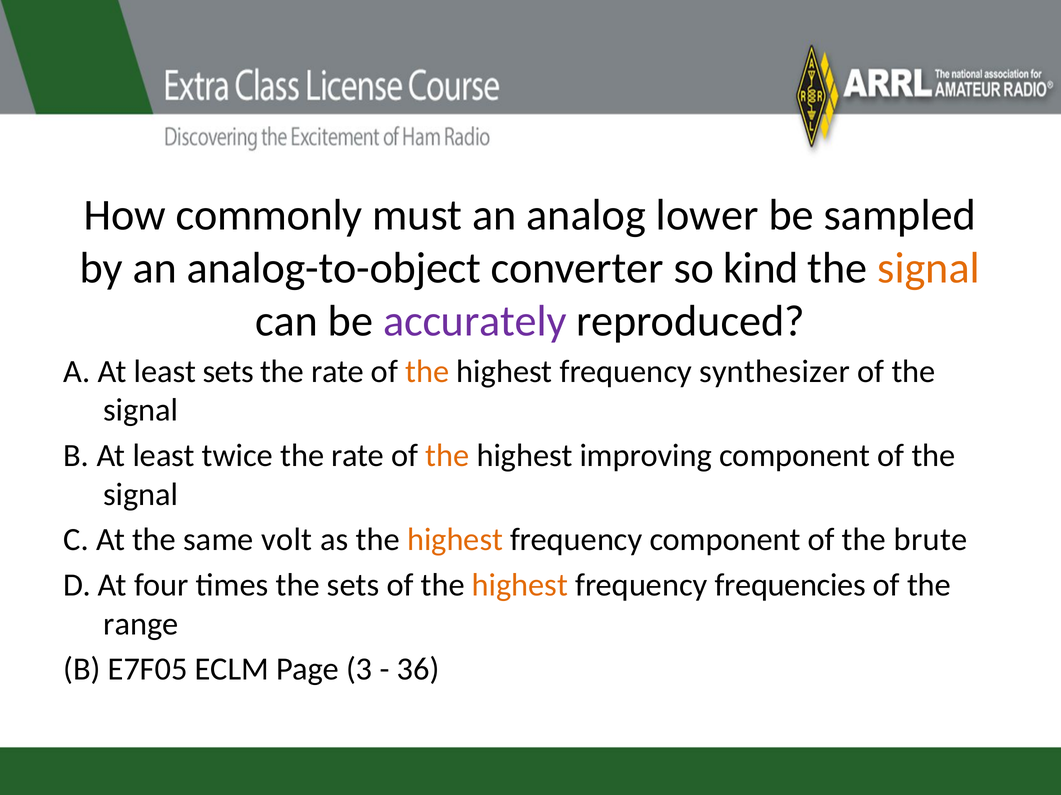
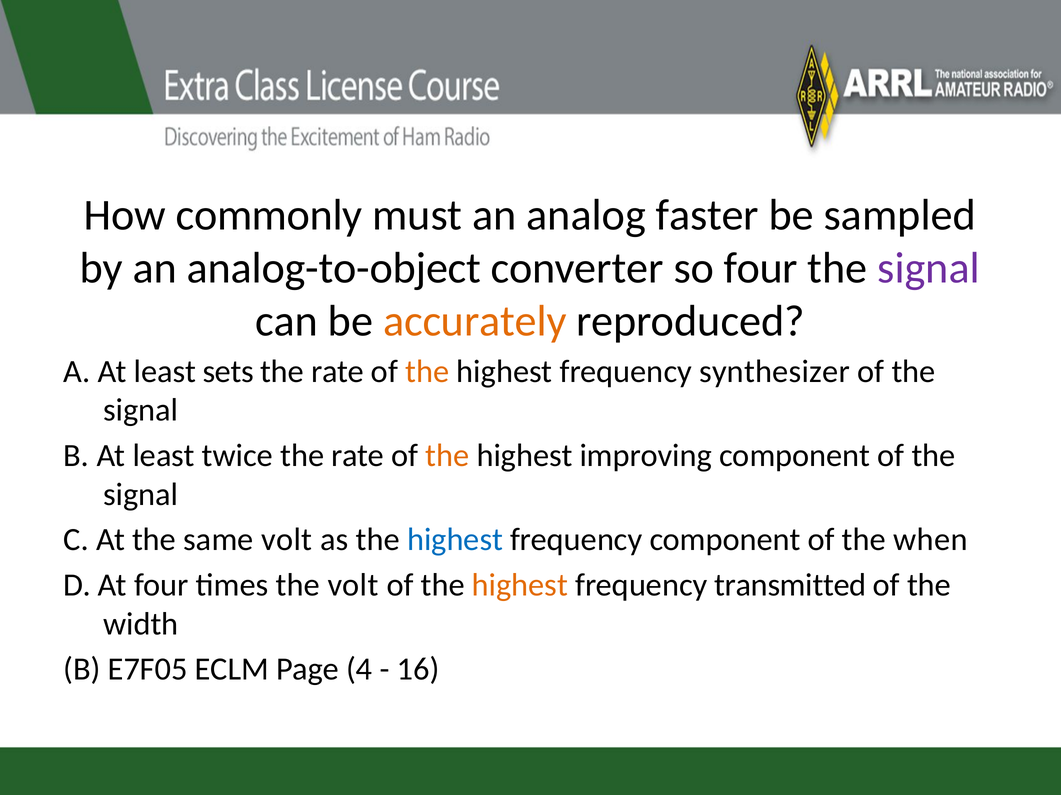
lower: lower -> faster (707, 215)
so kind: kind -> four (761, 268)
signal colour: orange -> purple (929, 268)
accurately colour: purple -> orange (475, 321)
highest colour: orange -> blue (455, 540)
brute: brute -> when (931, 540)
the sets: sets -> volt (353, 586)
frequencies: frequencies -> transmitted (790, 586)
range: range -> width (141, 625)
3: 3 -> 4 (359, 670)
36: 36 -> 16 (418, 670)
